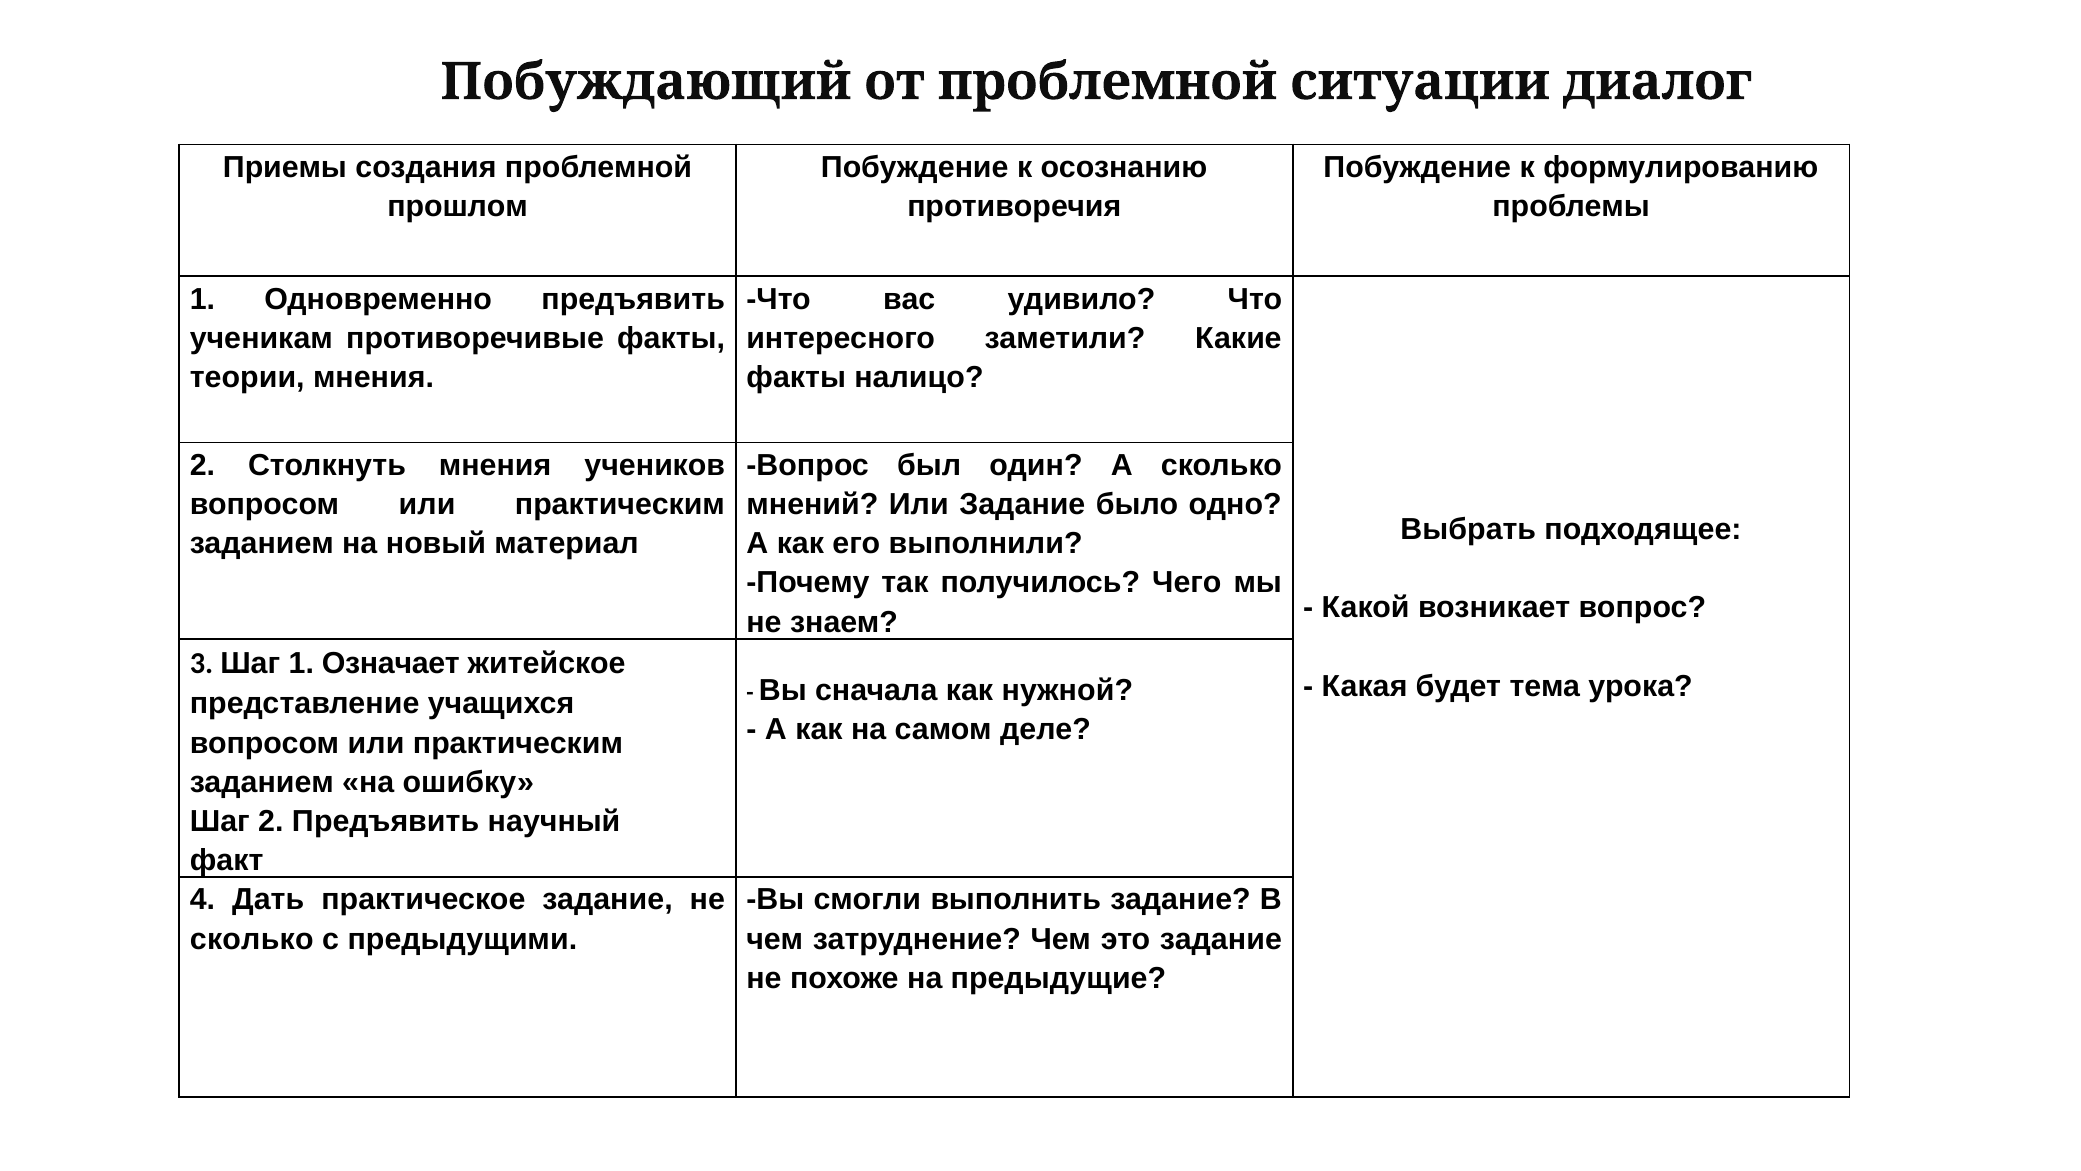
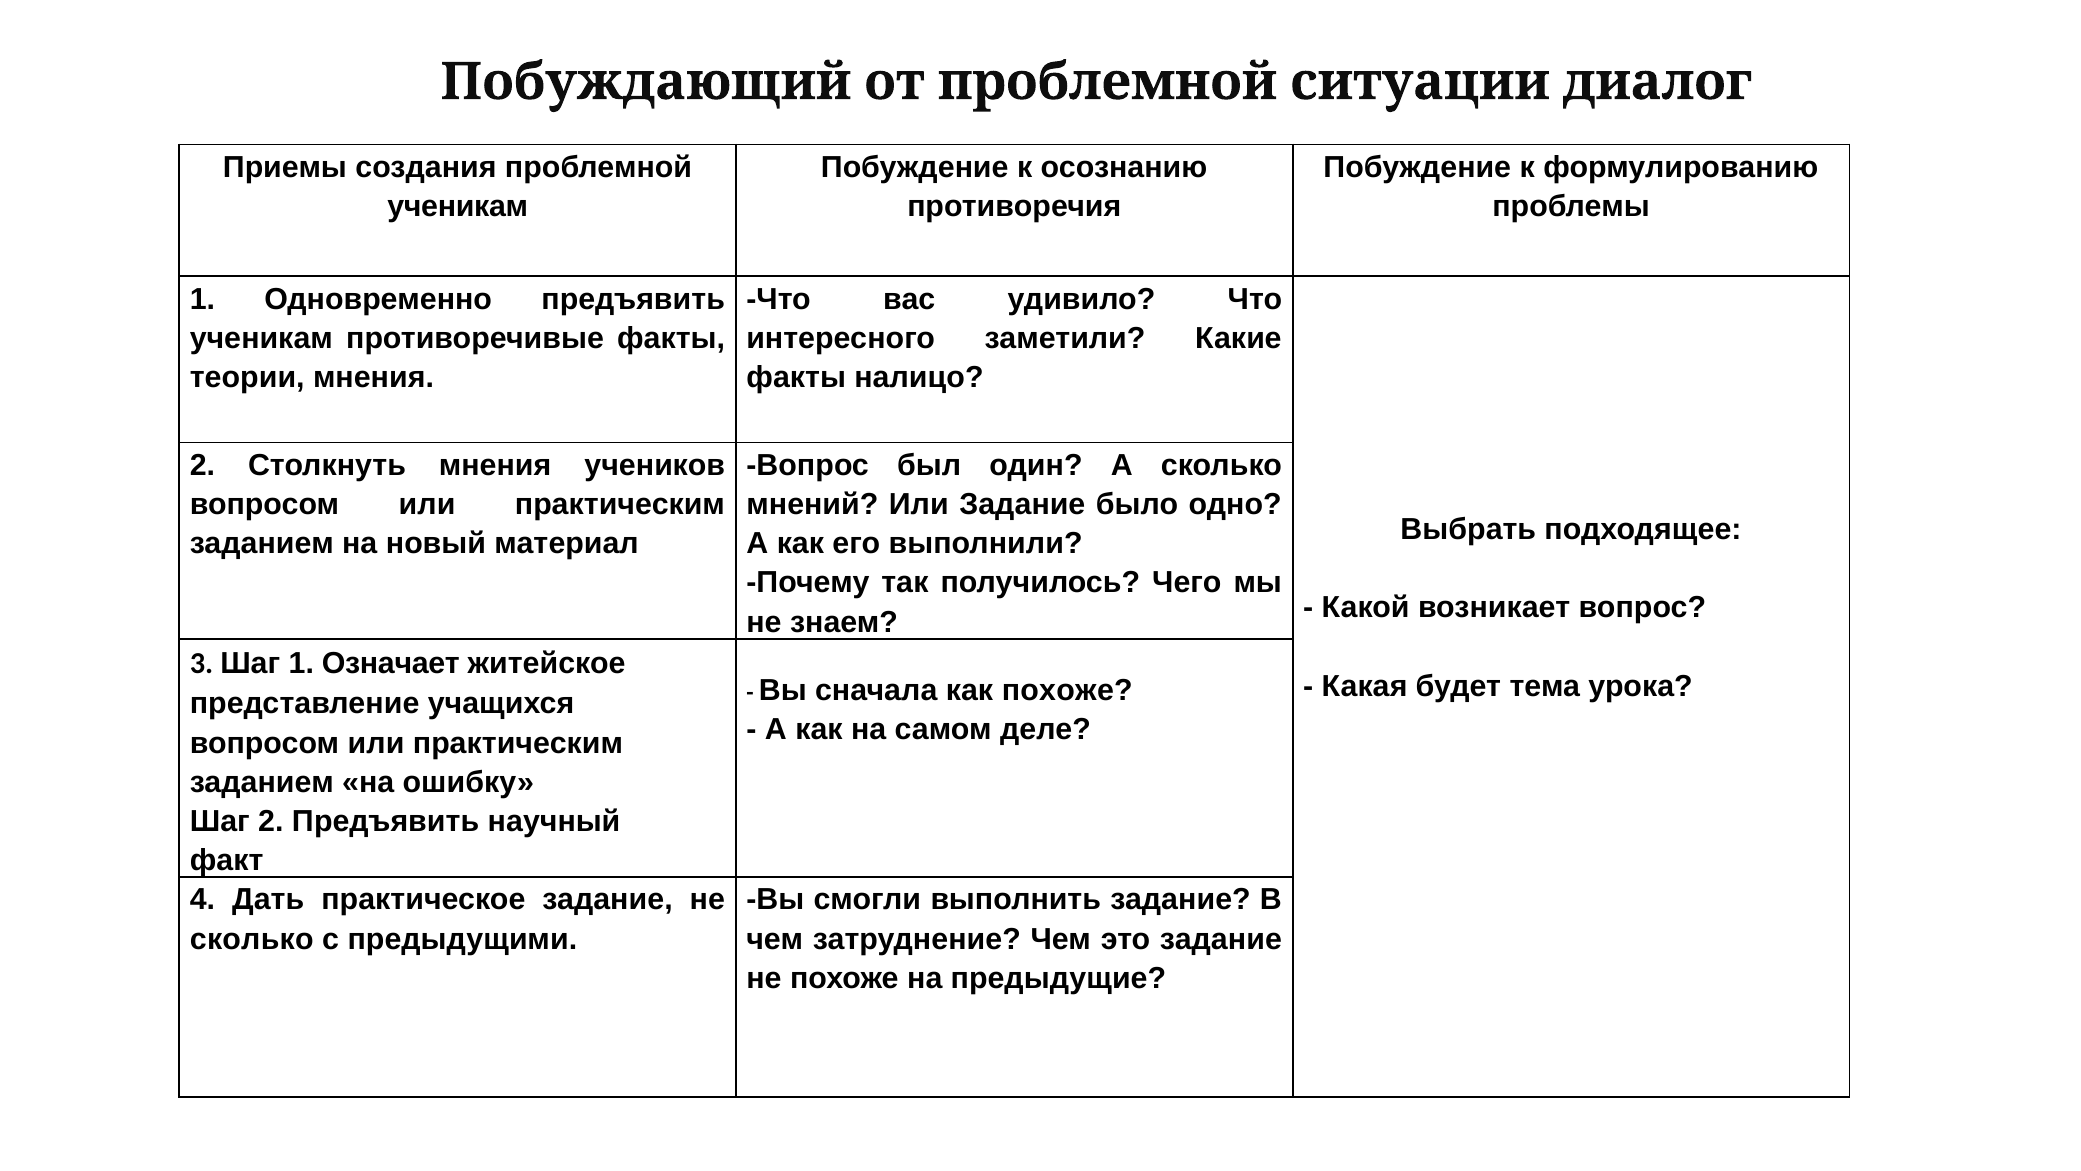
прошлом: прошлом -> ученикам (458, 206)
как нужной: нужной -> похоже (1067, 690)
